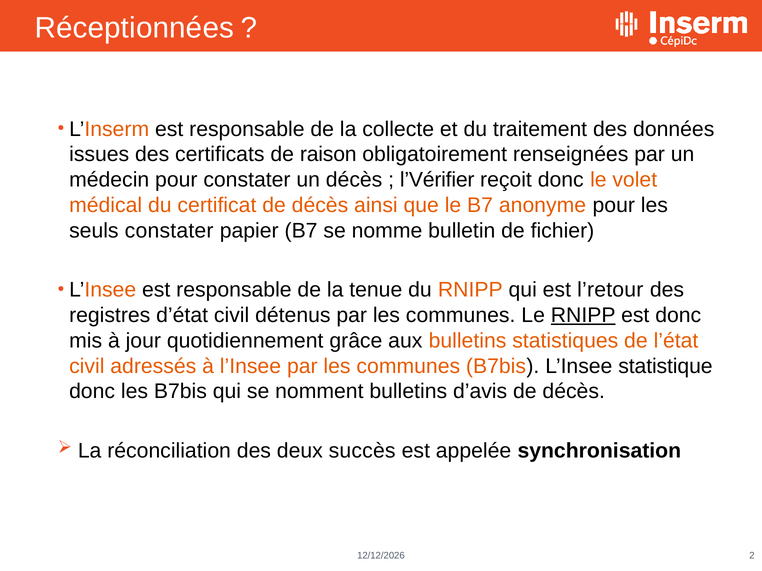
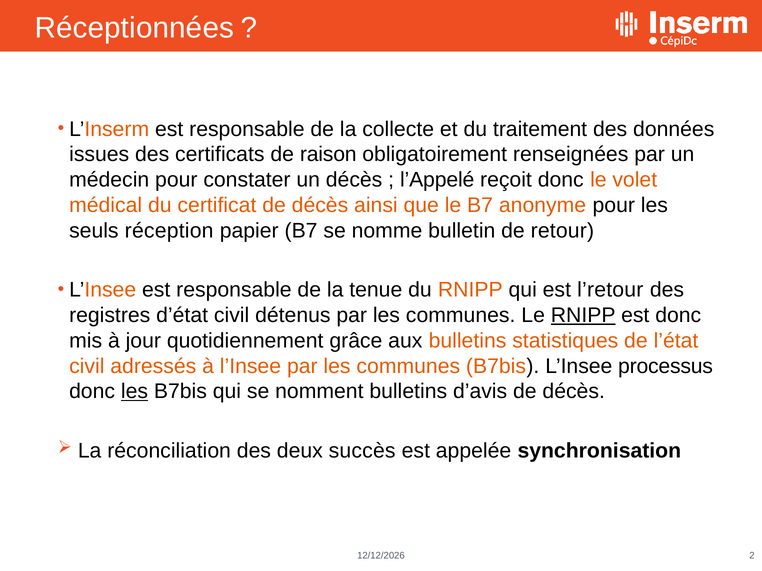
l’Vérifier: l’Vérifier -> l’Appelé (437, 180)
seuls constater: constater -> réception (169, 231)
fichier: fichier -> retour (562, 231)
statistique: statistique -> processus (666, 366)
les underline: none -> present (134, 392)
